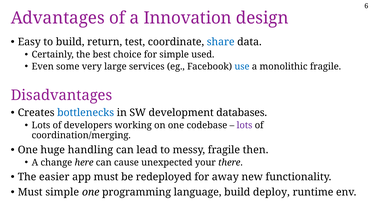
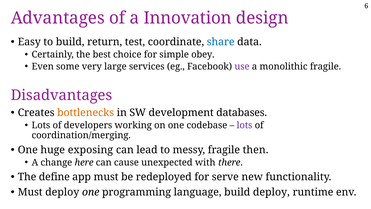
used: used -> obey (203, 54)
use colour: blue -> purple (242, 66)
bottlenecks colour: blue -> orange (86, 113)
handling: handling -> exposing (90, 150)
your: your -> with (205, 162)
easier: easier -> define (54, 177)
away: away -> serve (225, 177)
Must simple: simple -> deploy (62, 192)
